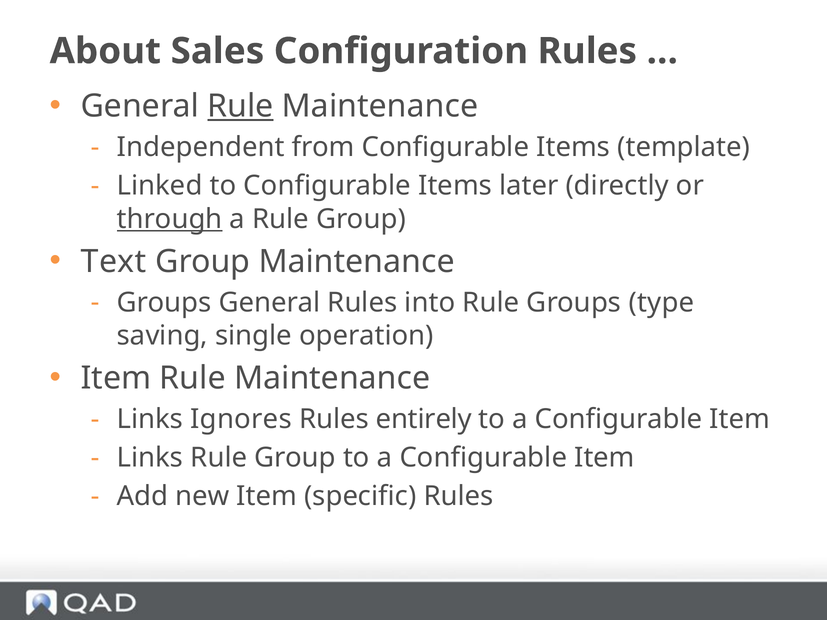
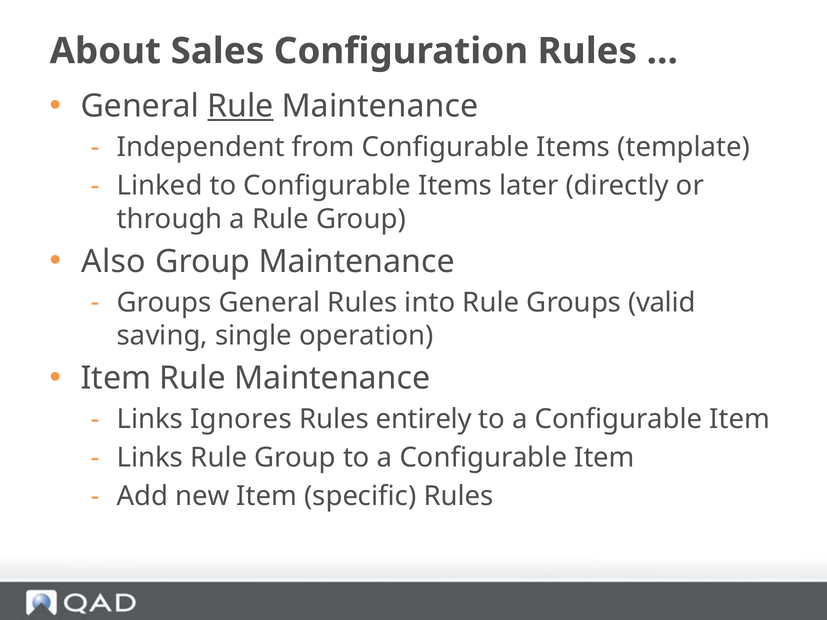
through underline: present -> none (170, 219)
Text: Text -> Also (114, 262)
type: type -> valid (662, 303)
